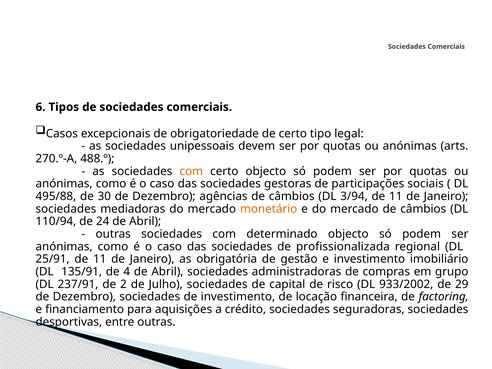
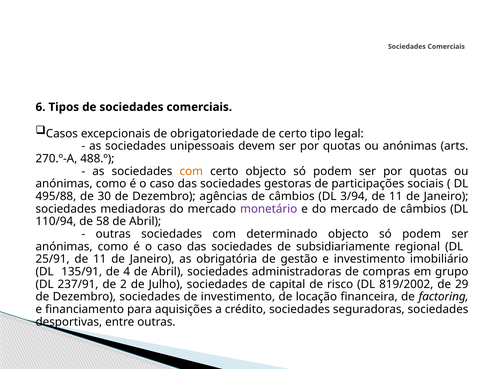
monetário colour: orange -> purple (269, 209)
24: 24 -> 58 (103, 221)
profissionalizada: profissionalizada -> subsidiariamente (343, 247)
933/2002: 933/2002 -> 819/2002 (406, 284)
